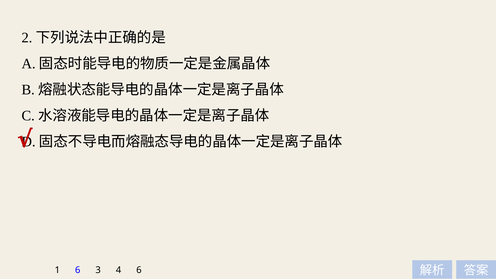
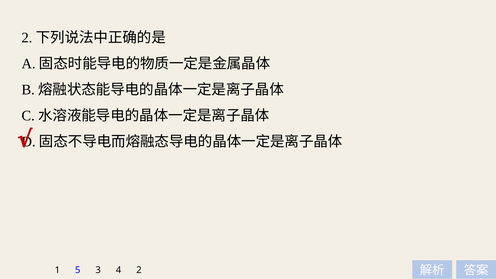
1 6: 6 -> 5 (78, 270)
4 6: 6 -> 2 (139, 270)
